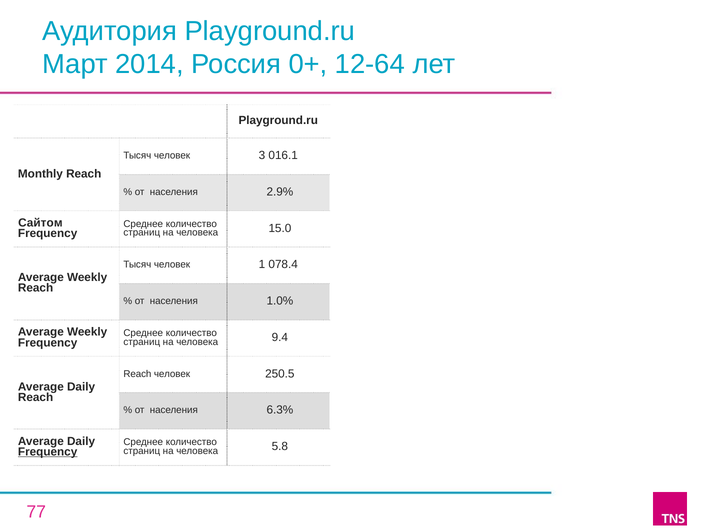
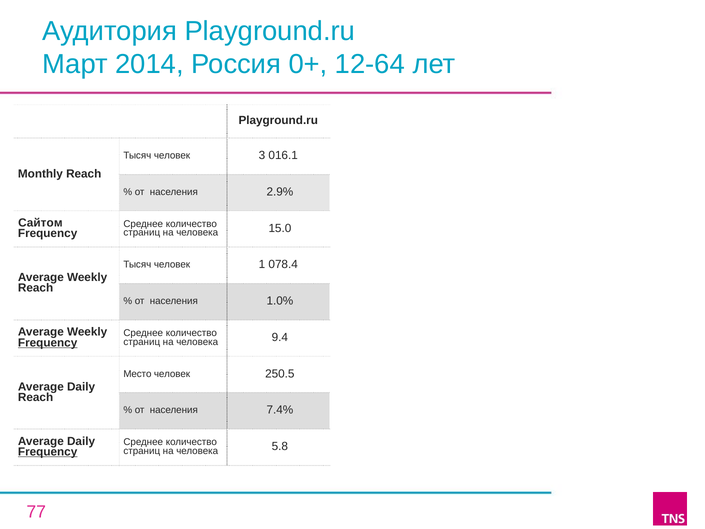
Frequency underline: none -> present (48, 342)
Reach: Reach -> Место (137, 374)
6.3%: 6.3% -> 7.4% (280, 410)
